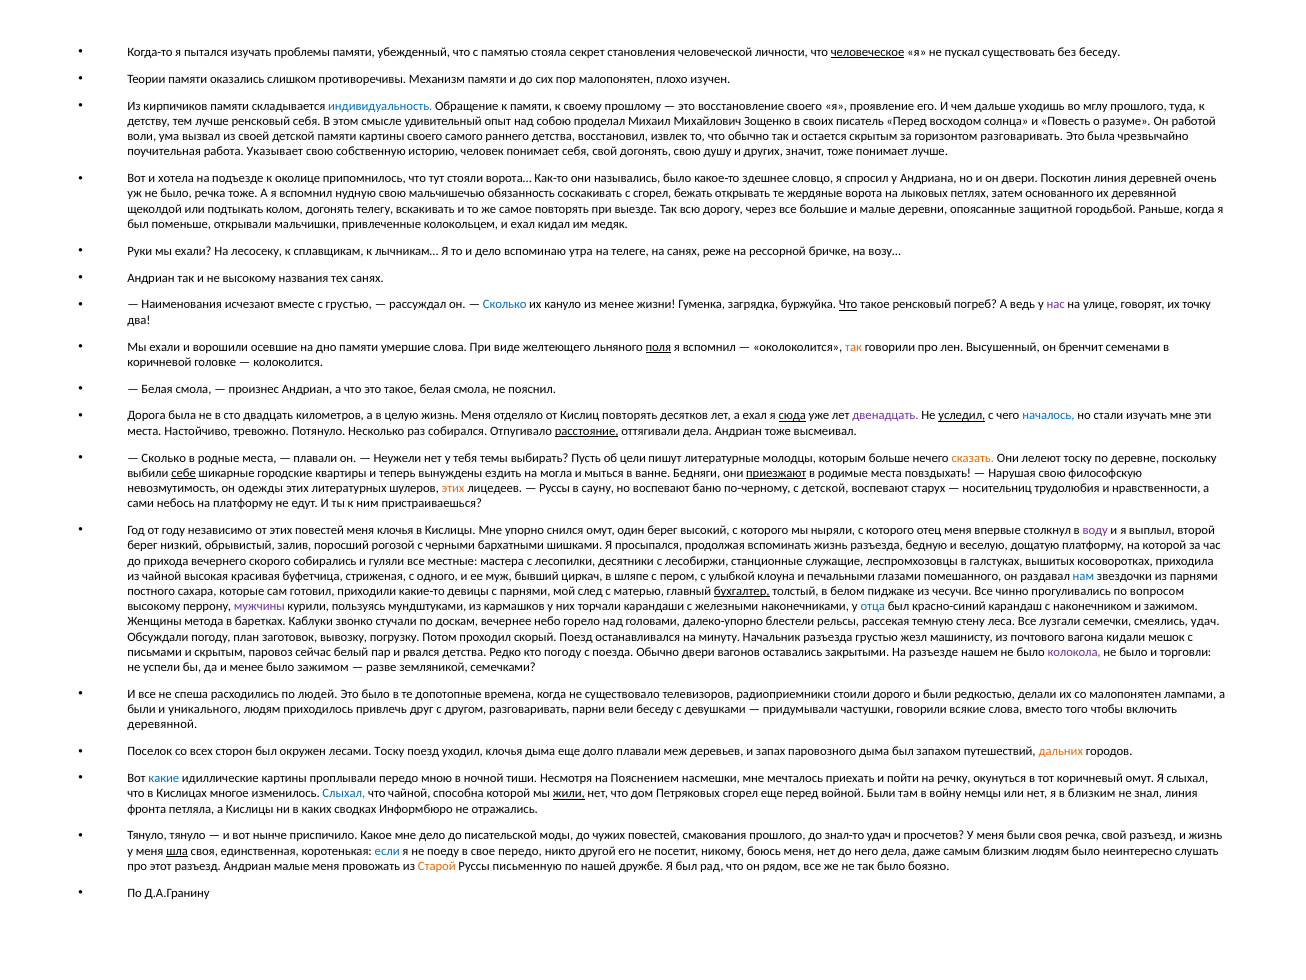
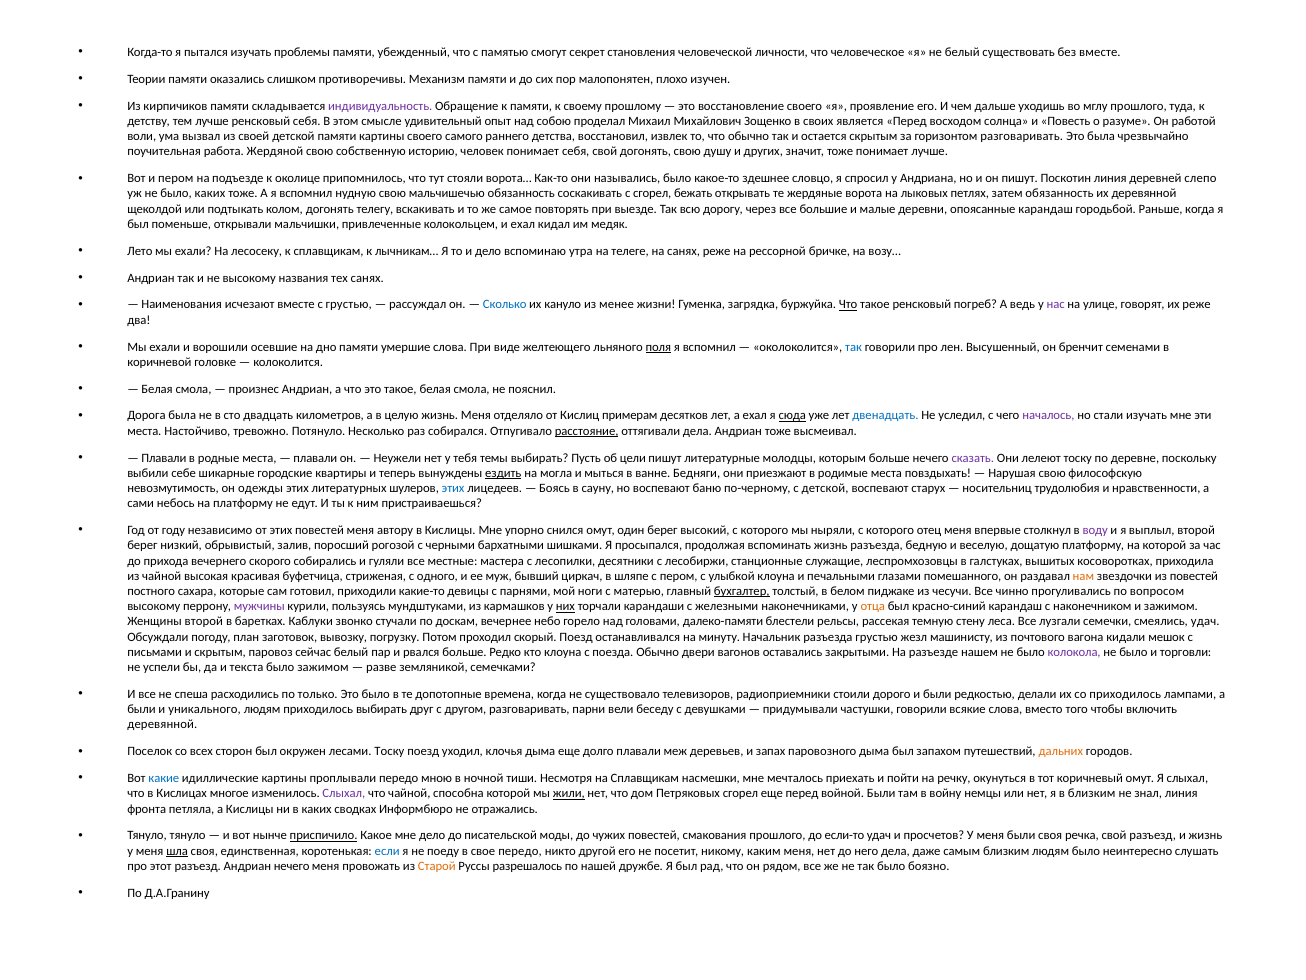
стояла: стояла -> смогут (549, 52)
человеческое underline: present -> none (868, 52)
не пускал: пускал -> белый (962, 52)
без беседу: беседу -> вместе (1100, 52)
индивидуальность colour: blue -> purple (380, 106)
писатель: писатель -> является (860, 121)
Указывает: Указывает -> Жердяной (275, 152)
и хотела: хотела -> пером (176, 178)
он двери: двери -> пишут (1020, 178)
очень: очень -> слепо (1200, 178)
было речка: речка -> каких (210, 194)
затем основанного: основанного -> обязанность (1060, 194)
опоясанные защитной: защитной -> карандаш (1046, 209)
Руки: Руки -> Лето (140, 251)
их точку: точку -> реже (1196, 305)
так colour: orange -> blue (854, 347)
Кислиц повторять: повторять -> примерам (630, 416)
двенадцать colour: purple -> blue (885, 416)
уследил underline: present -> none (962, 416)
началось colour: blue -> purple (1048, 416)
Сколько: Сколько -> Плавали (164, 458)
сказать colour: orange -> purple (973, 458)
себе underline: present -> none (184, 473)
ездить underline: none -> present (503, 473)
приезжают underline: present -> none (776, 473)
этих colour: orange -> blue (453, 488)
Руссы: Руссы -> Боясь (555, 488)
меня клочья: клочья -> автору (395, 530)
нам colour: blue -> orange (1083, 576)
из парнями: парнями -> повестей (1194, 576)
след: след -> ноги (590, 591)
них underline: none -> present (565, 606)
отца colour: blue -> orange (873, 606)
Женщины метода: метода -> второй (204, 621)
далеко-упорно: далеко-упорно -> далеко-памяти (723, 621)
рвался детства: детства -> больше (465, 652)
кто погоду: погоду -> клоуна (563, 652)
и менее: менее -> текста (247, 667)
людей: людей -> только (318, 694)
со малопонятен: малопонятен -> приходилось (1125, 694)
приходилось привлечь: привлечь -> выбирать (382, 709)
на Пояснением: Пояснением -> Сплавщикам (645, 778)
Слыхал colour: blue -> purple (344, 793)
приспичило underline: none -> present (324, 835)
знал-то: знал-то -> если-то (844, 835)
боюсь: боюсь -> каким (764, 851)
Андриан малые: малые -> нечего (292, 866)
письменную: письменную -> разрешалось (527, 866)
